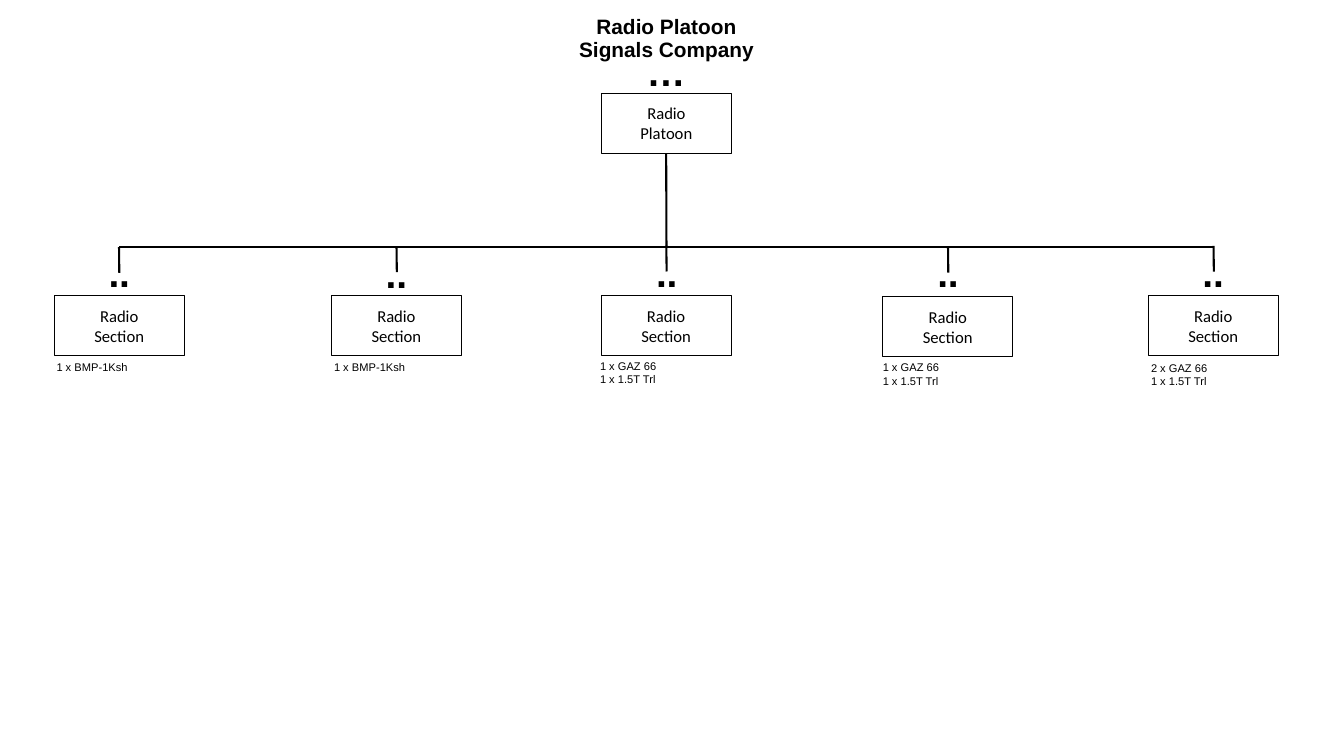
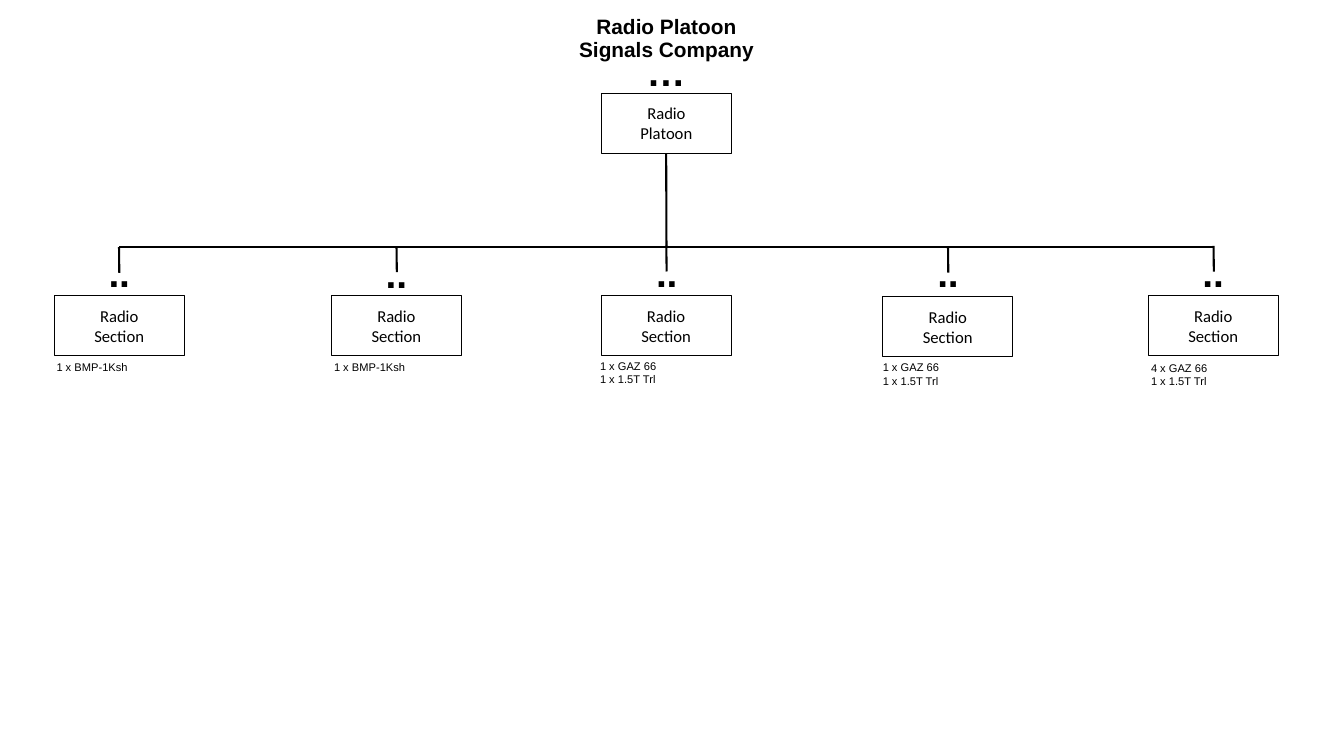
2: 2 -> 4 (1154, 368)
